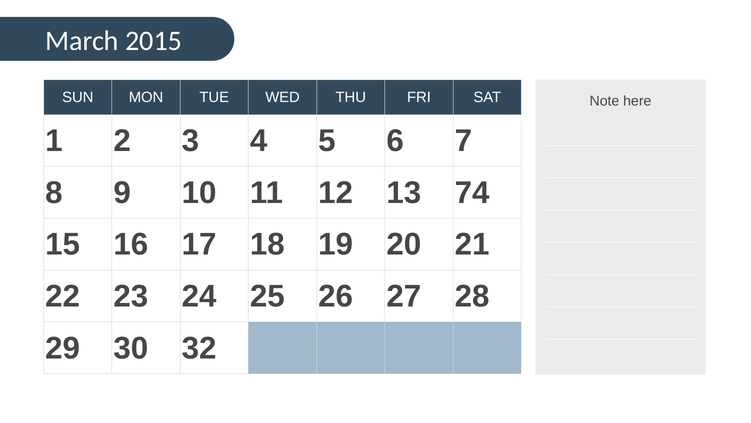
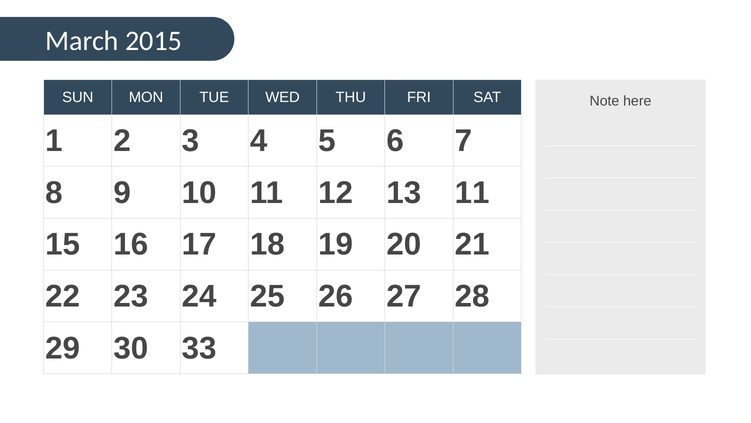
13 74: 74 -> 11 (472, 193)
32: 32 -> 33 (199, 348)
